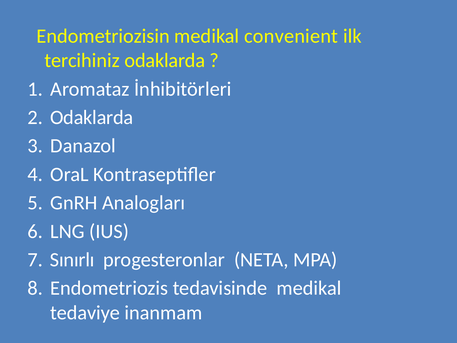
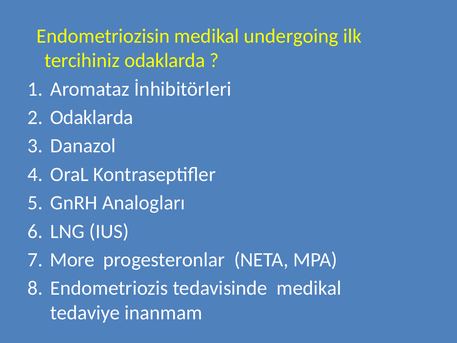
convenient: convenient -> undergoing (291, 36)
Sınırlı: Sınırlı -> More (72, 260)
